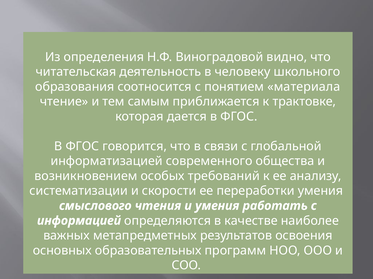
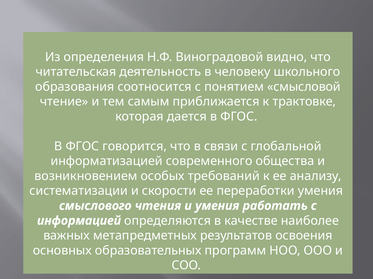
материала: материала -> смысловой (304, 87)
